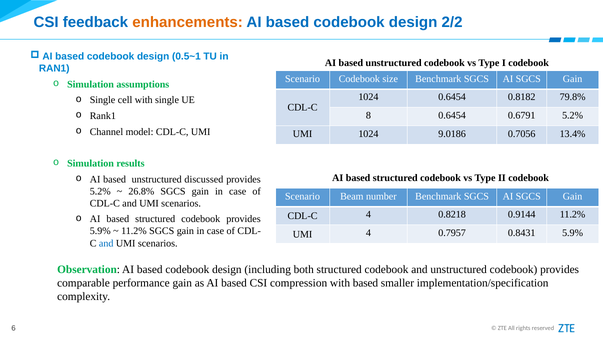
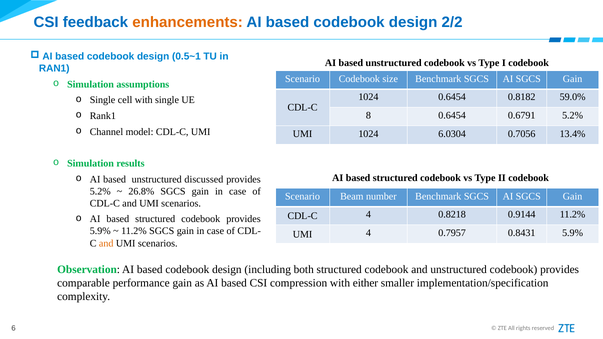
79.8%: 79.8% -> 59.0% (573, 97)
9.0186: 9.0186 -> 6.0304 (452, 134)
and colour: blue -> orange (106, 243)
with based: based -> either (365, 283)
